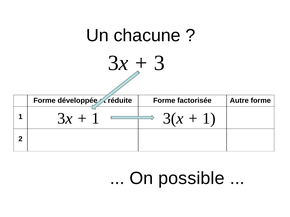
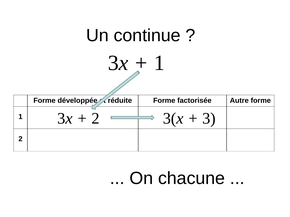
chacune: chacune -> continue (147, 36)
3: 3 -> 1 (159, 63)
1: 1 -> 2 (95, 119)
1: 1 -> 3 (209, 119)
possible: possible -> chacune (192, 179)
